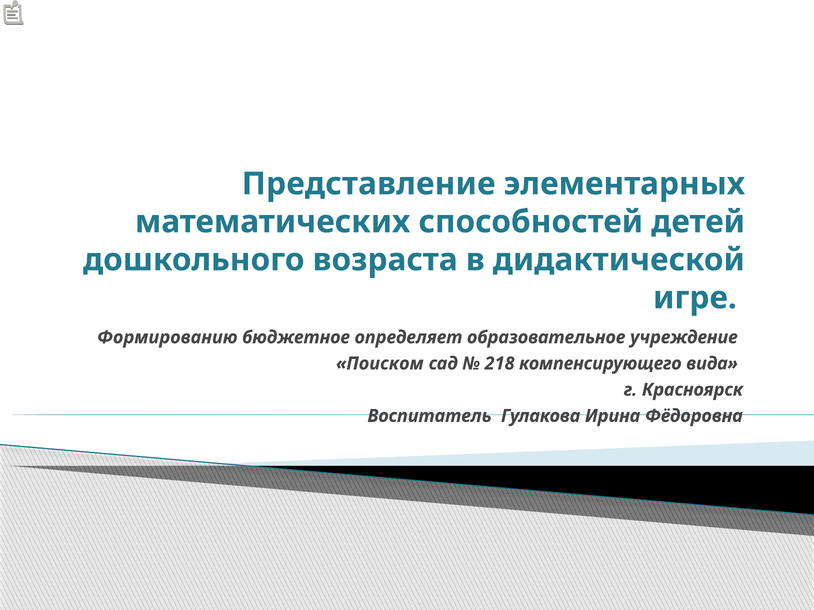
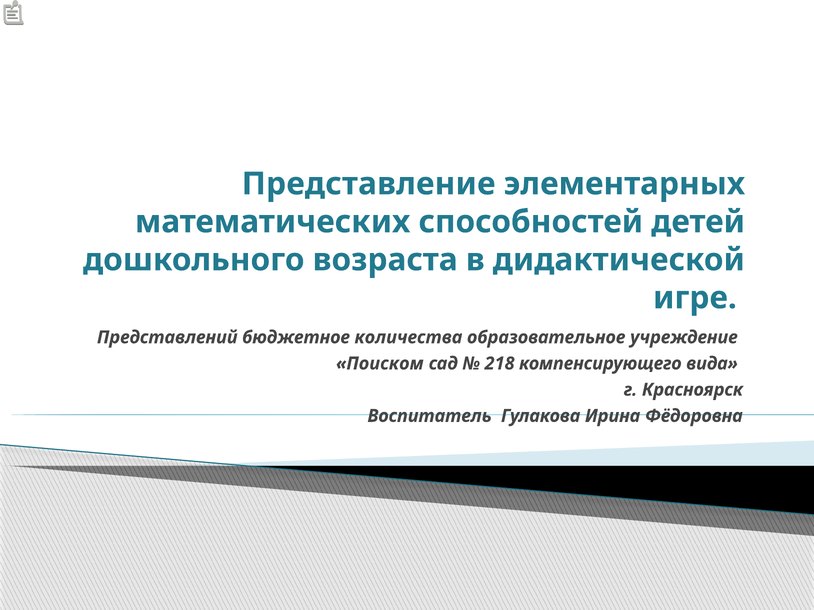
Формированию: Формированию -> Представлений (167, 338)
определяет: определяет -> количества (408, 338)
